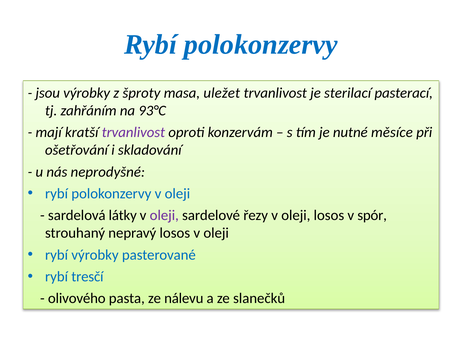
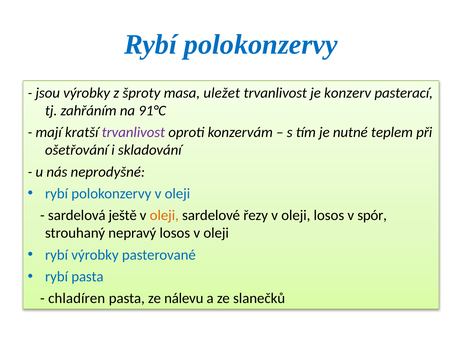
sterilací: sterilací -> konzerv (348, 93)
93°C: 93°C -> 91°C (152, 111)
měsíce: měsíce -> teplem (392, 133)
látky: látky -> ještě (123, 216)
oleji colour: purple -> orange (164, 216)
rybí tresčí: tresčí -> pasta (87, 277)
olivového: olivového -> chladíren (77, 299)
